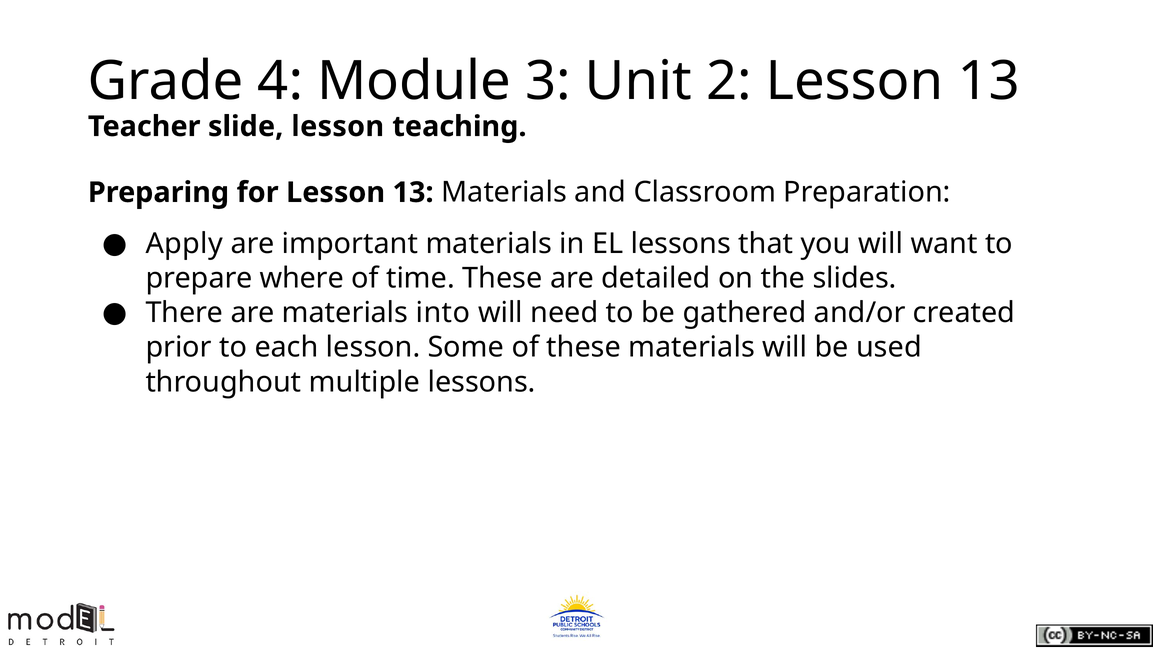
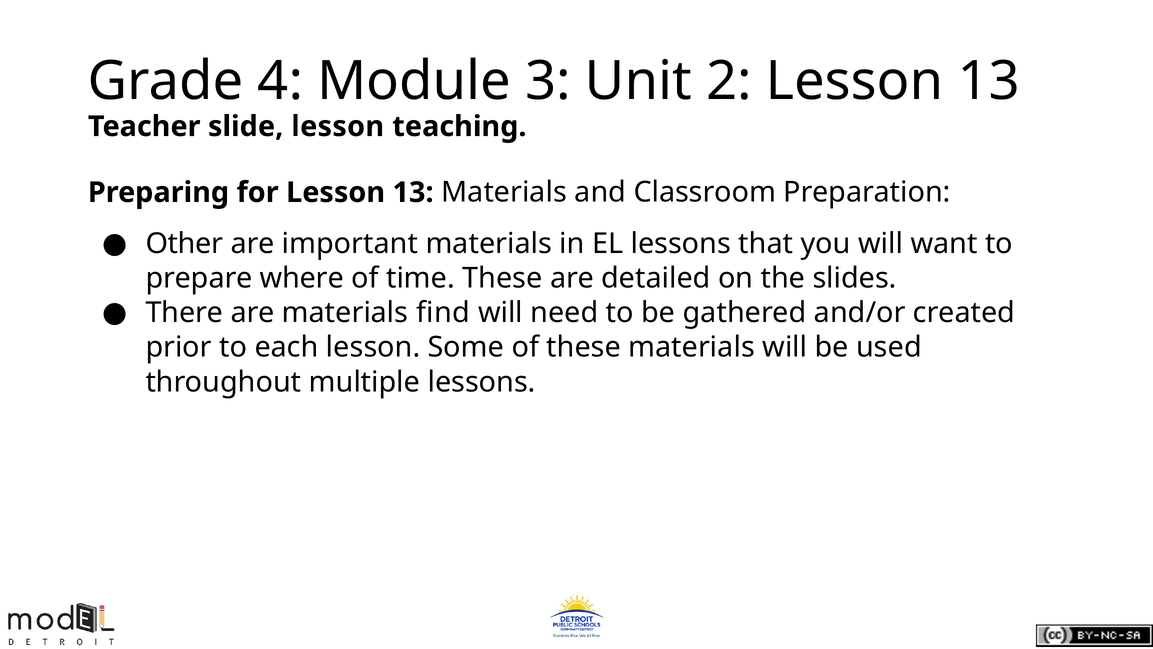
Apply: Apply -> Other (184, 243)
into: into -> find (443, 313)
